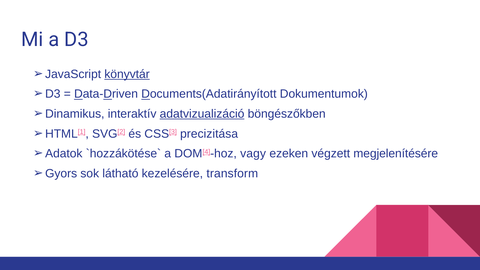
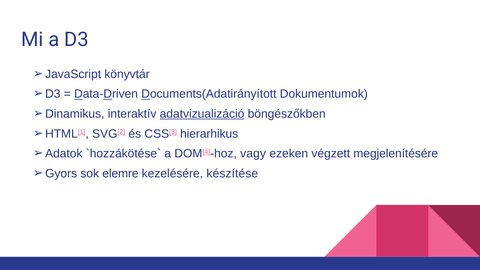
könyvtár underline: present -> none (127, 74)
precizitása: precizitása -> hierarhikus (209, 134)
látható: látható -> elemre (120, 174)
transform: transform -> készítése (232, 174)
